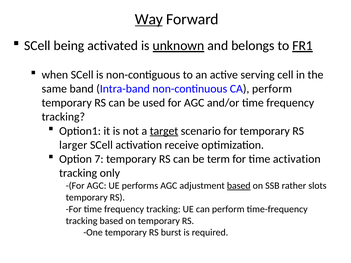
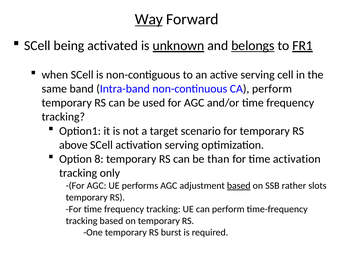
belongs underline: none -> present (253, 46)
target underline: present -> none (164, 131)
larger: larger -> above (73, 145)
activation receive: receive -> serving (182, 145)
7: 7 -> 8 (99, 159)
term: term -> than (218, 159)
